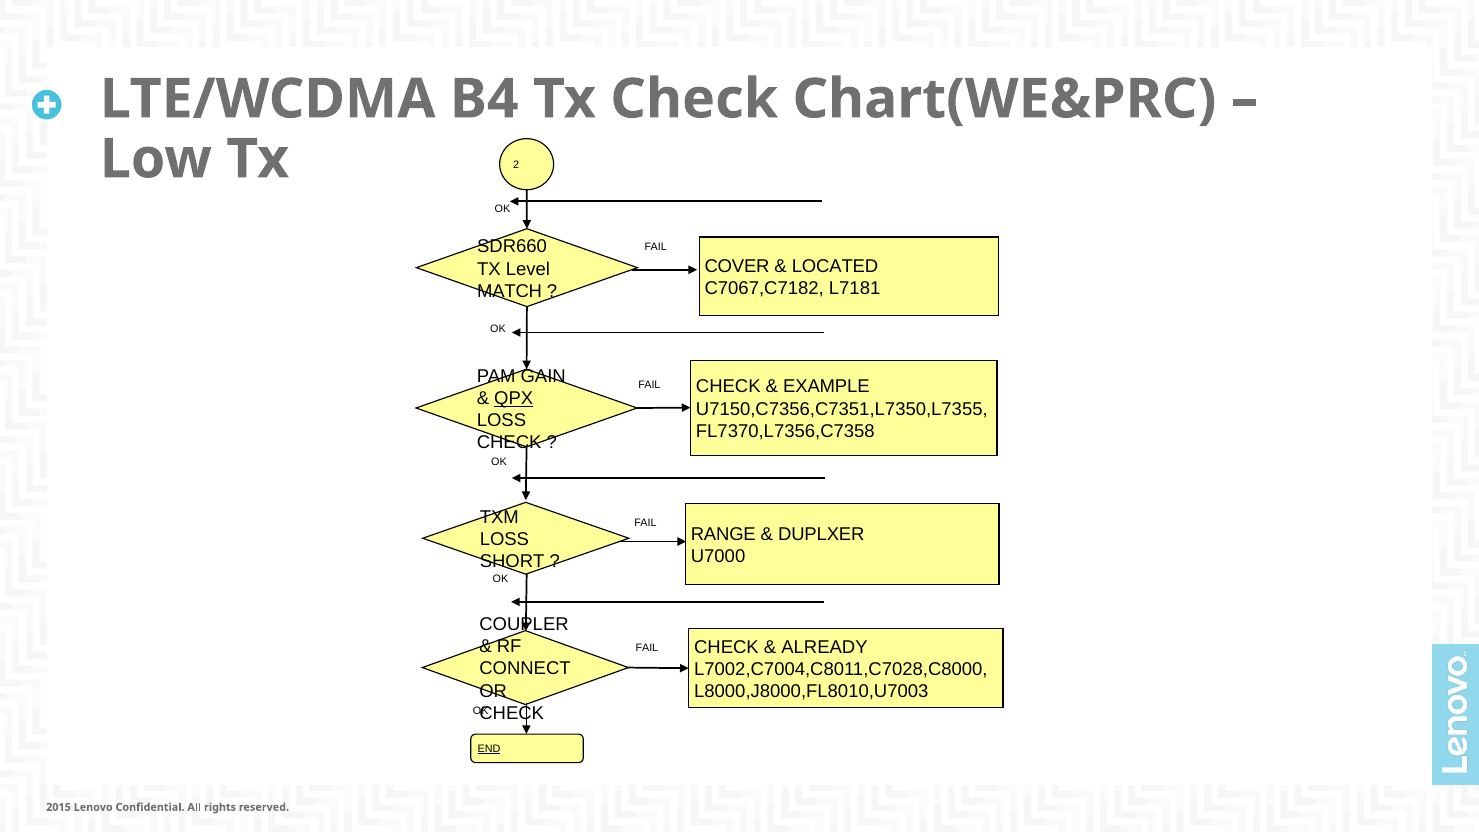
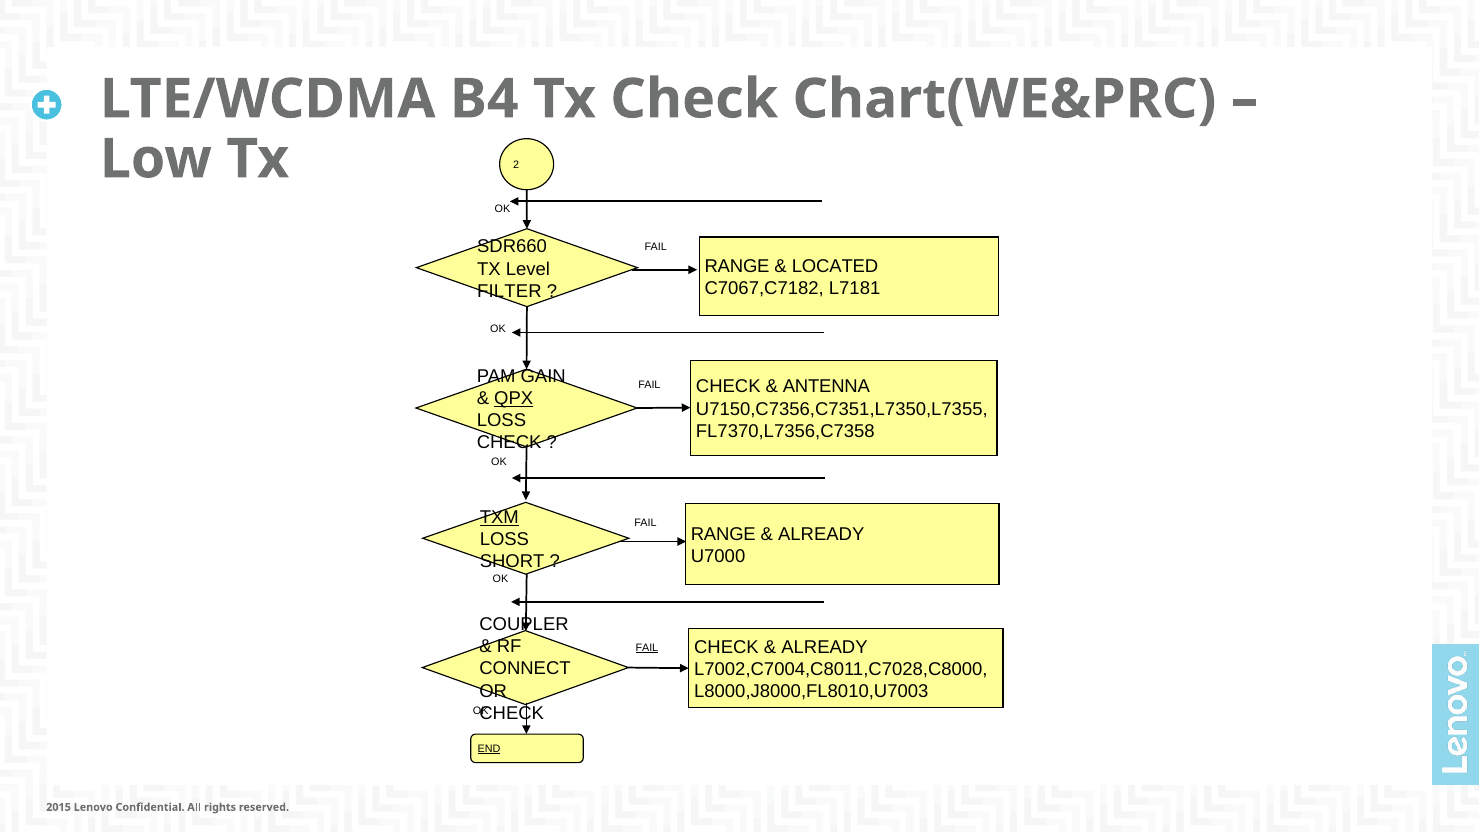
COVER: COVER -> RANGE (737, 267)
MATCH: MATCH -> FILTER (509, 291)
EXAMPLE: EXAMPLE -> ANTENNA (826, 387)
TXM underline: none -> present (499, 517)
DUPLXER: DUPLXER -> ALREADY (821, 534)
FAIL underline: none -> present (647, 647)
